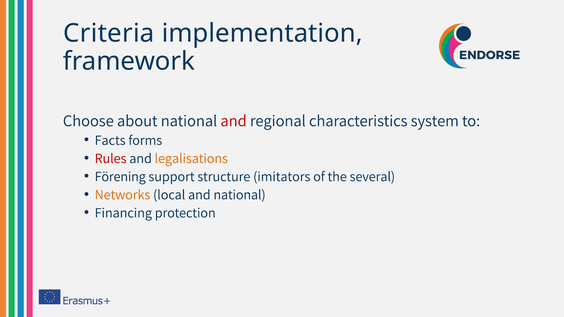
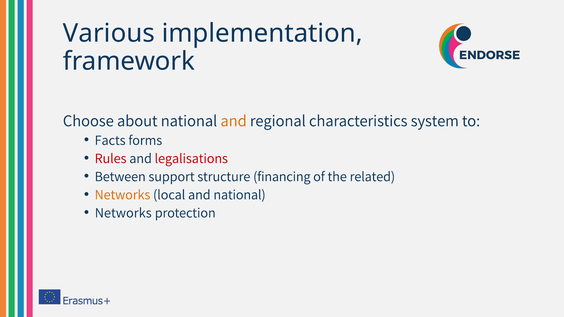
Criteria: Criteria -> Various (109, 33)
and colour: red -> orange (234, 121)
legalisations colour: orange -> red (191, 158)
Förening: Förening -> Between (120, 177)
imitators: imitators -> financing (282, 177)
several: several -> related (372, 177)
Financing: Financing -> Networks (123, 213)
